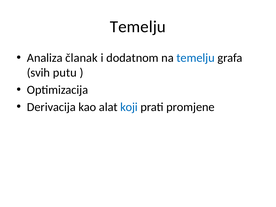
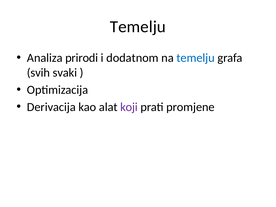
članak: članak -> prirodi (82, 58)
putu: putu -> svaki (65, 73)
koji colour: blue -> purple (129, 107)
